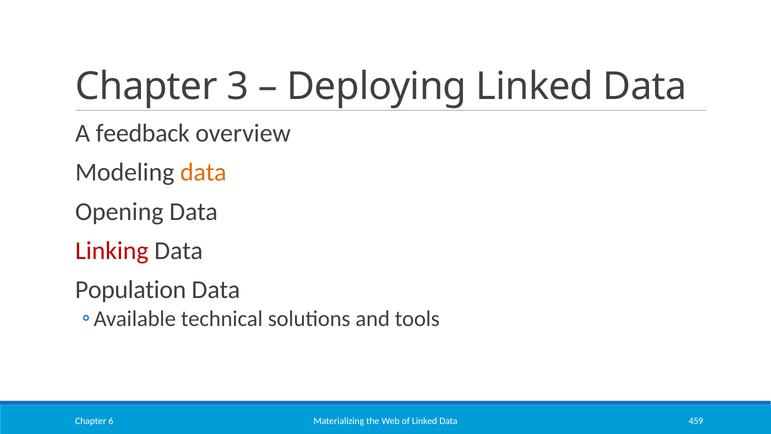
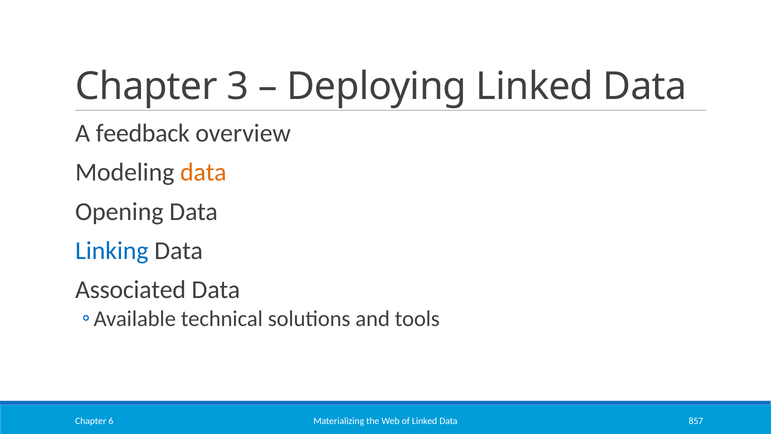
Linking colour: red -> blue (112, 250)
Population: Population -> Associated (131, 289)
459: 459 -> 857 (696, 421)
